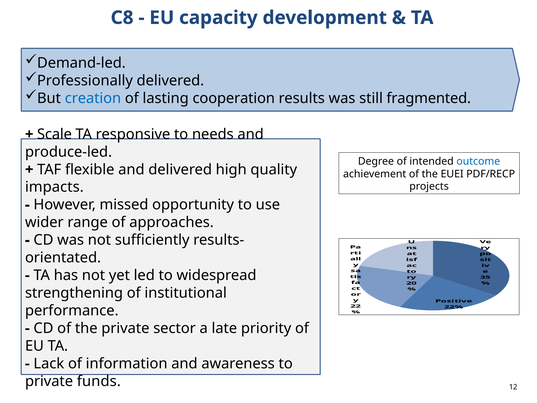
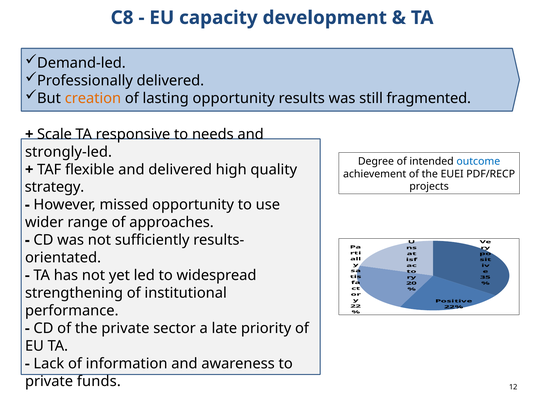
creation colour: blue -> orange (93, 98)
lasting cooperation: cooperation -> opportunity (234, 98)
produce-led: produce-led -> strongly-led (68, 152)
impacts: impacts -> strategy (54, 187)
